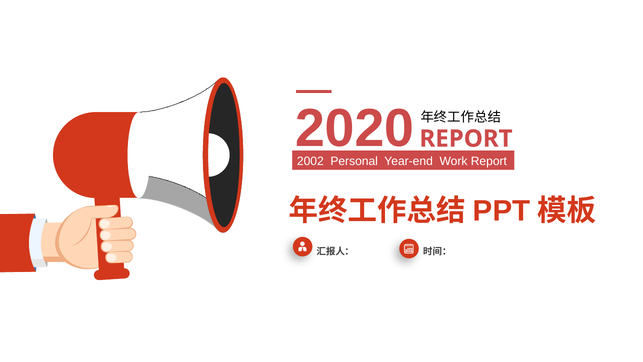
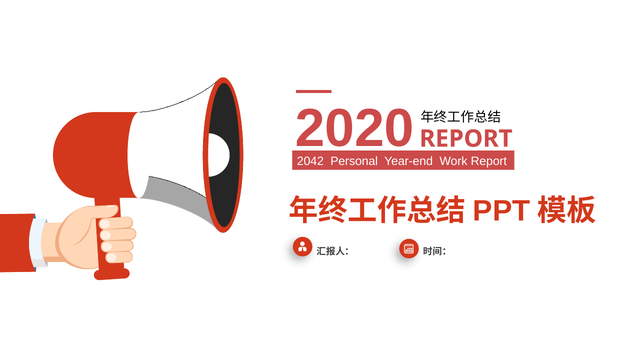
2002: 2002 -> 2042 (310, 161)
